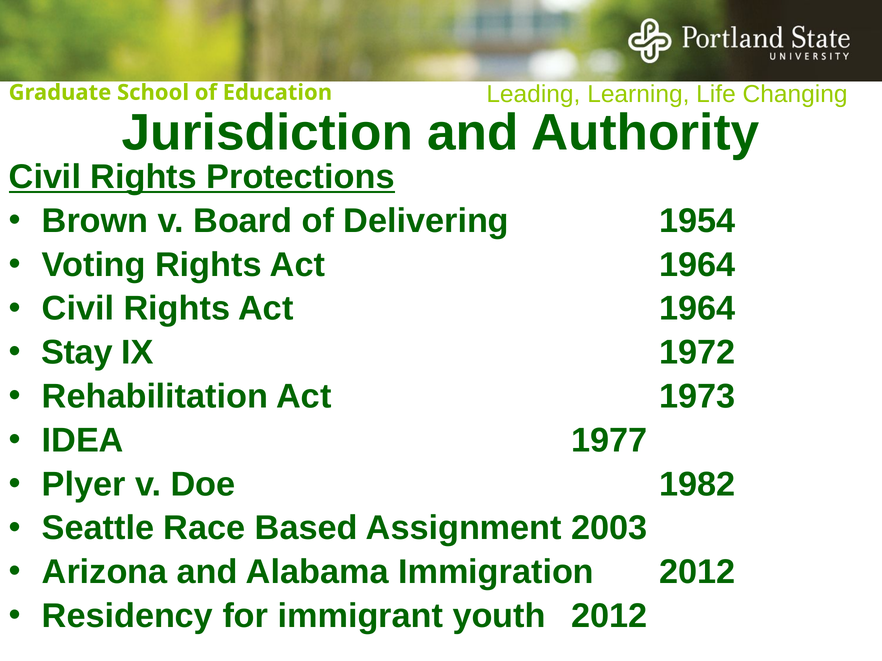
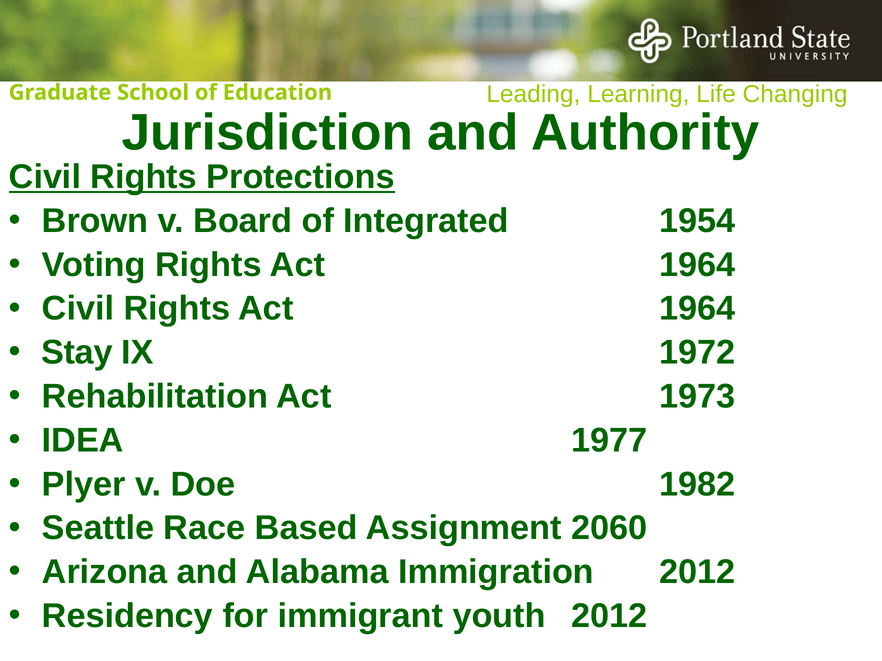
Delivering: Delivering -> Integrated (426, 221)
2003: 2003 -> 2060 (609, 529)
